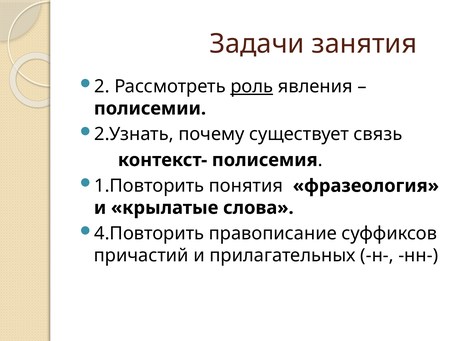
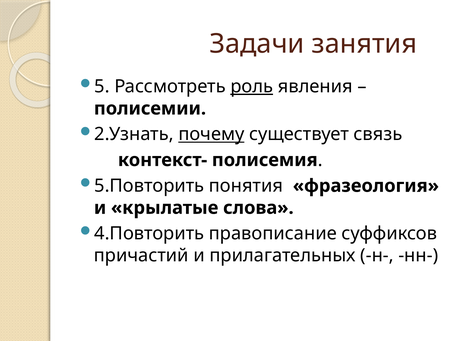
2: 2 -> 5 (102, 86)
почему underline: none -> present (211, 134)
1.Повторить: 1.Повторить -> 5.Повторить (149, 186)
